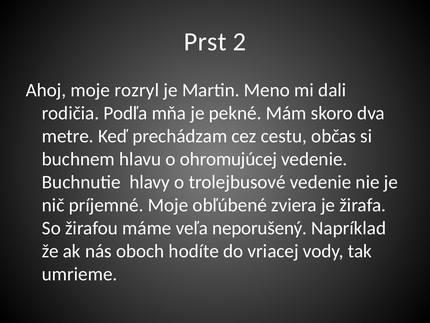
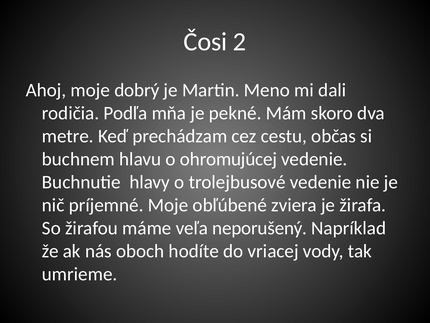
Prst: Prst -> Čosi (205, 42)
rozryl: rozryl -> dobrý (137, 90)
